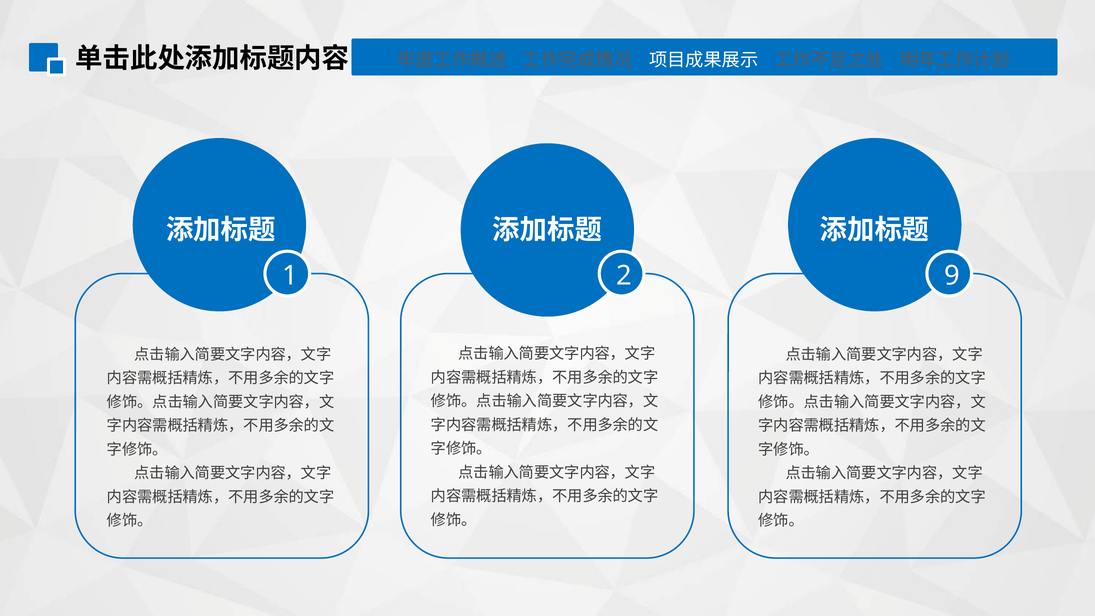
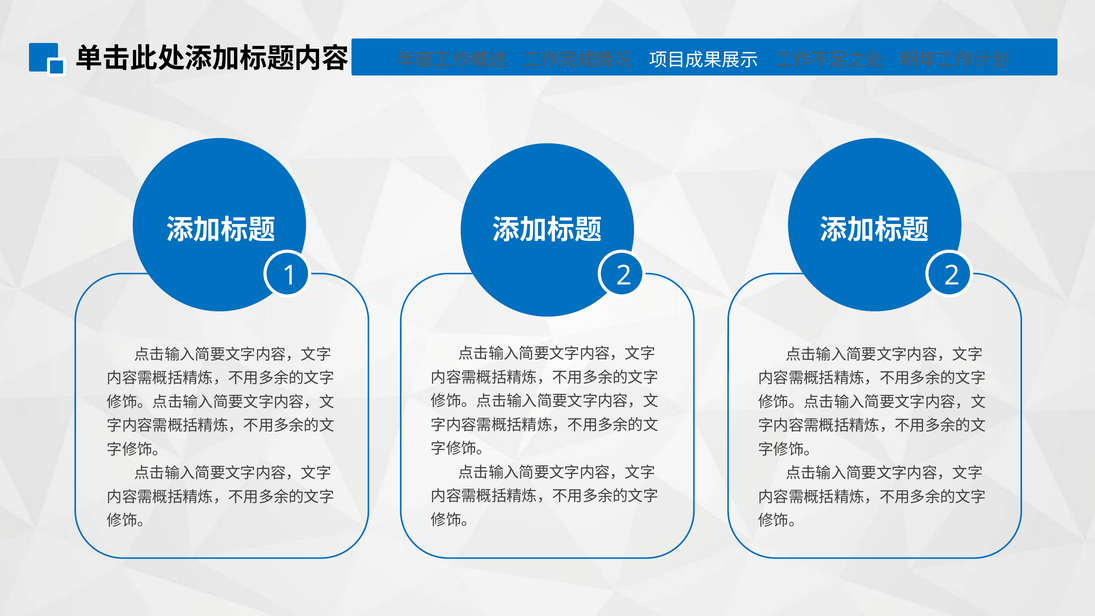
2 9: 9 -> 2 (952, 275)
